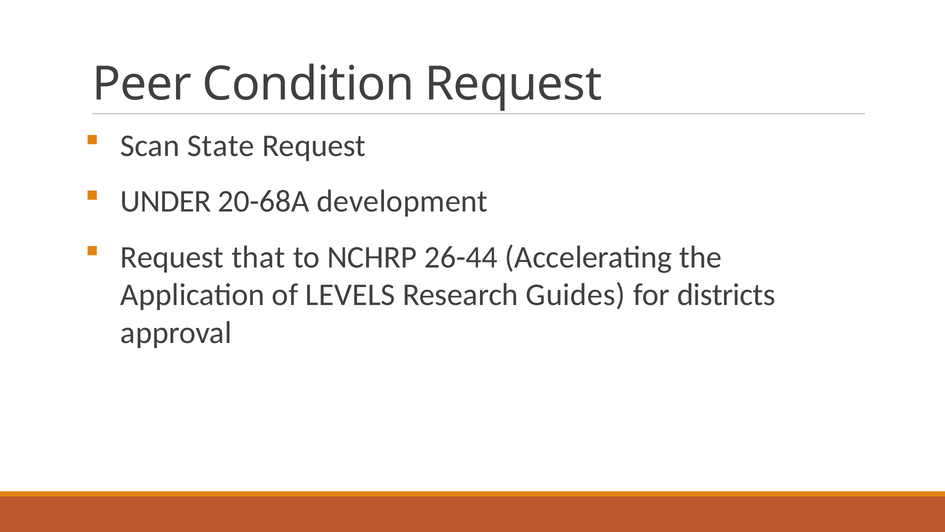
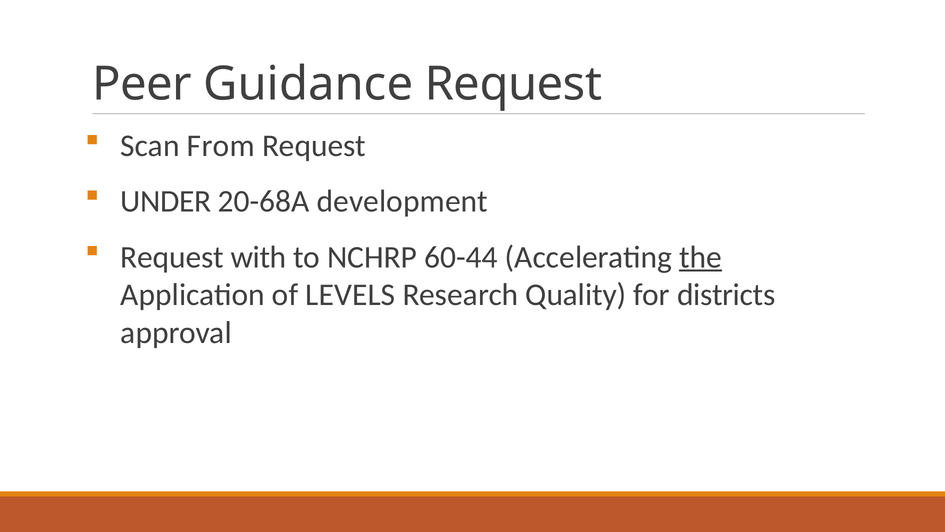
Condition: Condition -> Guidance (308, 84)
State: State -> From (221, 146)
that: that -> with (259, 257)
26-44: 26-44 -> 60-44 (461, 257)
the underline: none -> present (701, 257)
Guides: Guides -> Quality (576, 295)
